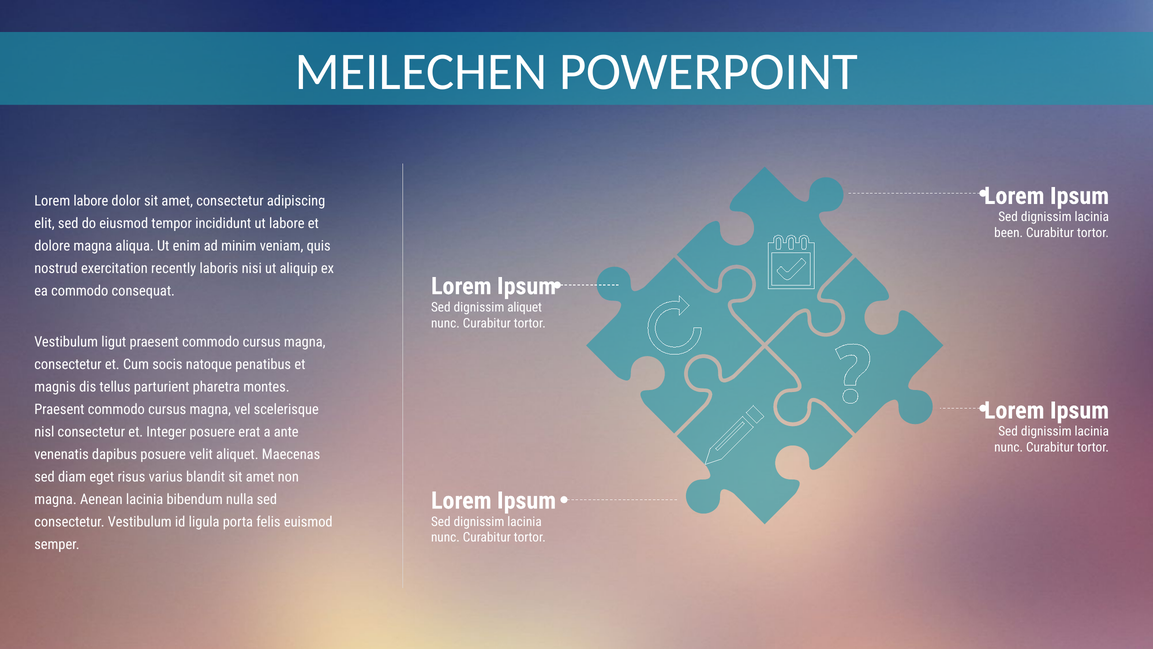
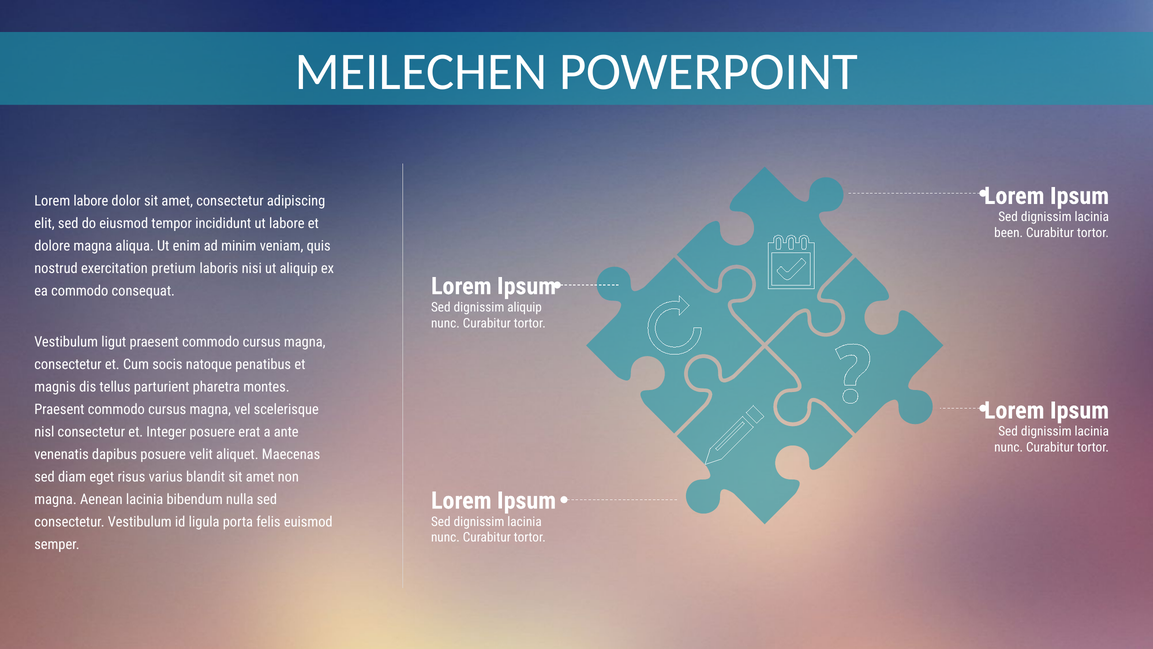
recently: recently -> pretium (174, 268)
dignissim aliquet: aliquet -> aliquip (525, 307)
